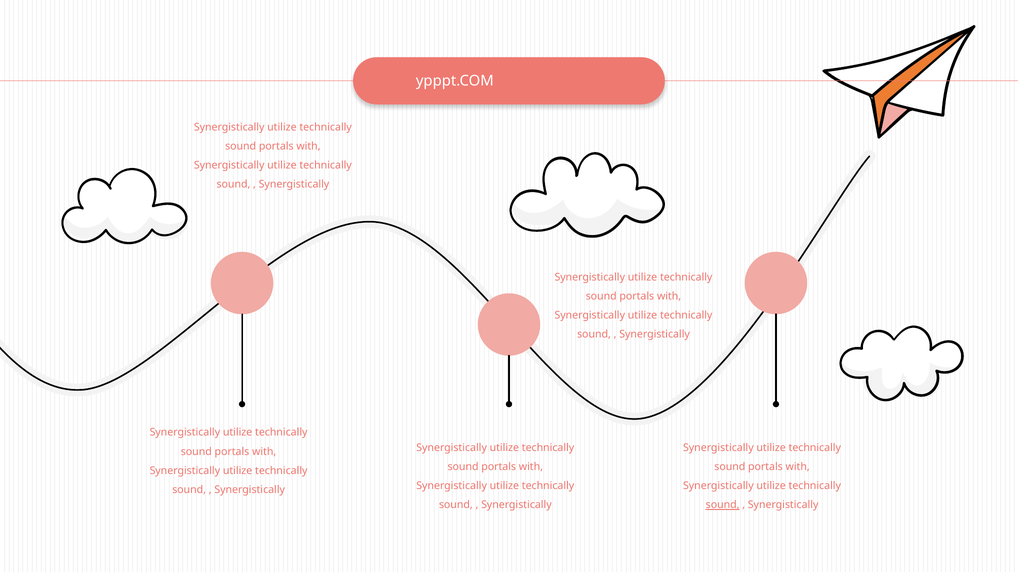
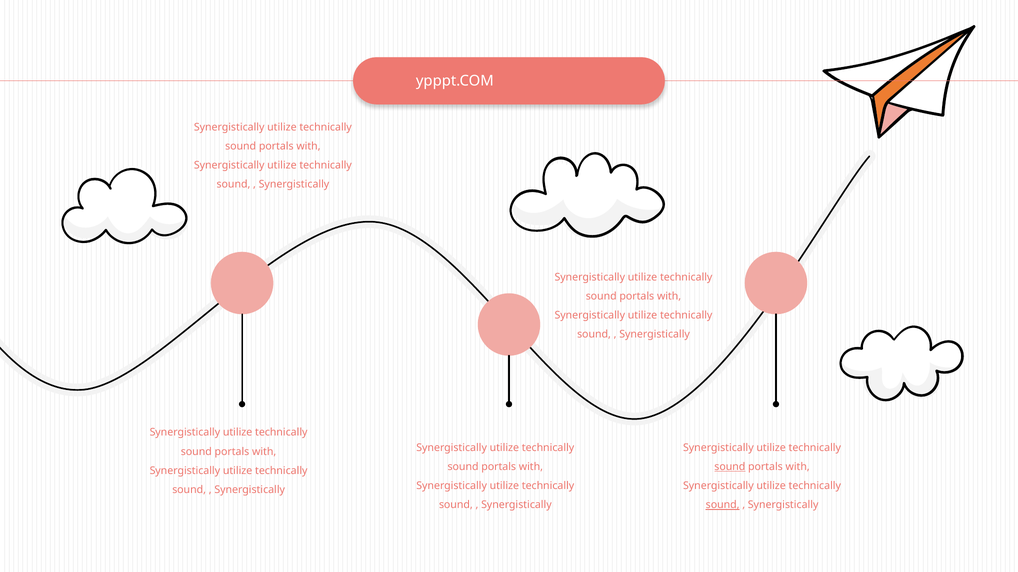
sound underline: none -> present (730, 467)
